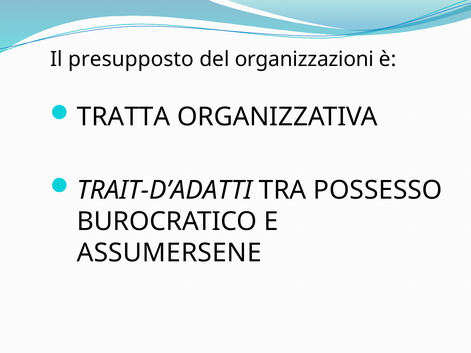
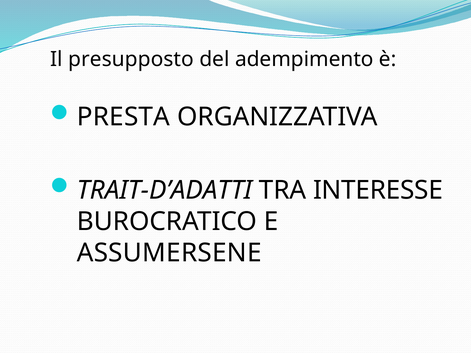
organizzazioni: organizzazioni -> adempimento (304, 59)
TRATTA: TRATTA -> PRESTA (123, 117)
POSSESSO: POSSESSO -> INTERESSE (378, 190)
